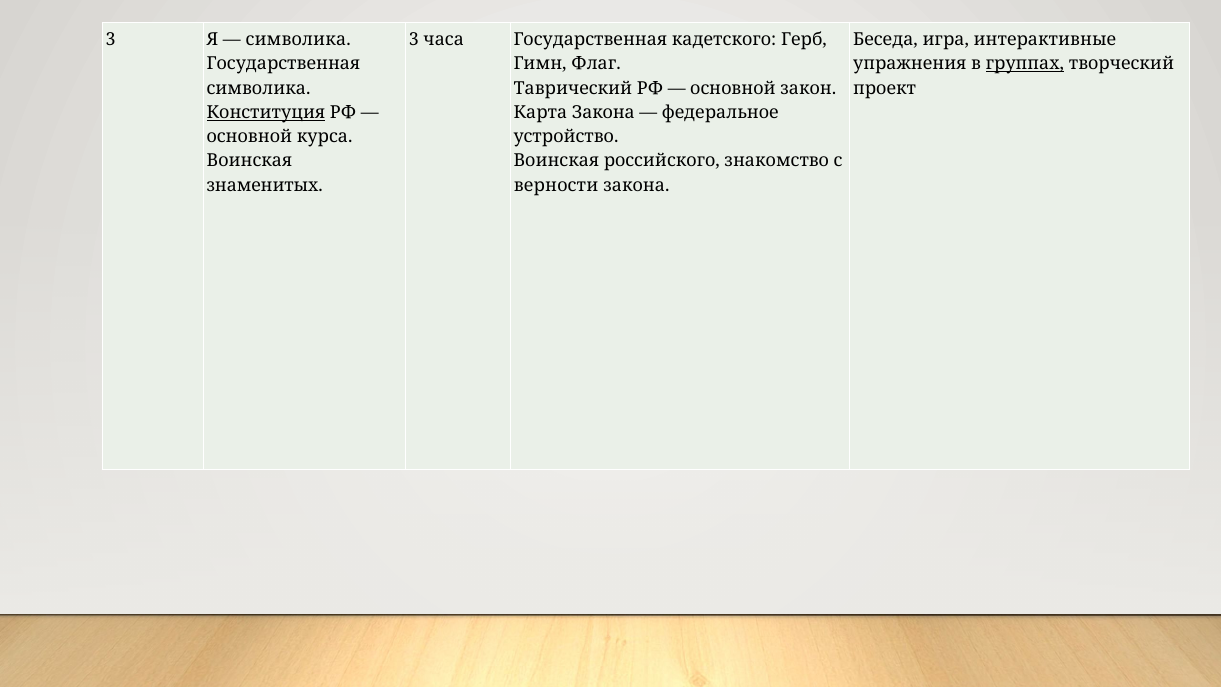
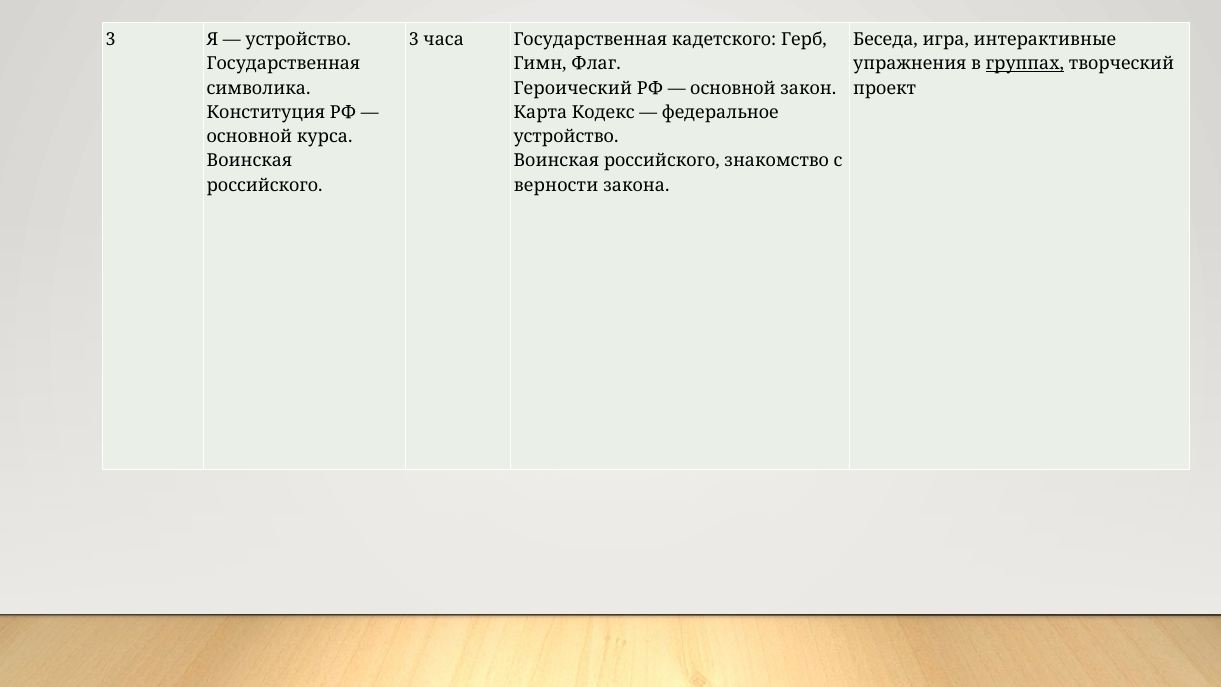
символика: символика -> устройство (298, 40)
Таврический: Таврический -> Героический (573, 88)
Конституция underline: present -> none (266, 112)
Карта Закона: Закона -> Кодекс (603, 112)
знаменитых: знаменитых -> российского (265, 185)
